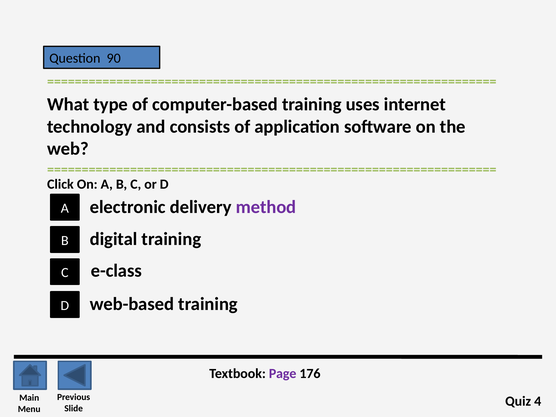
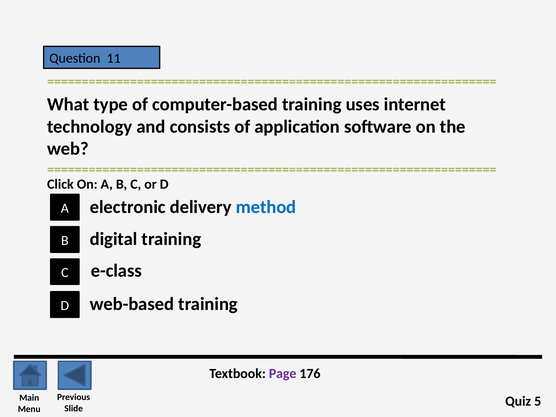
90: 90 -> 11 (114, 58)
method colour: purple -> blue (266, 207)
4: 4 -> 5 (538, 401)
